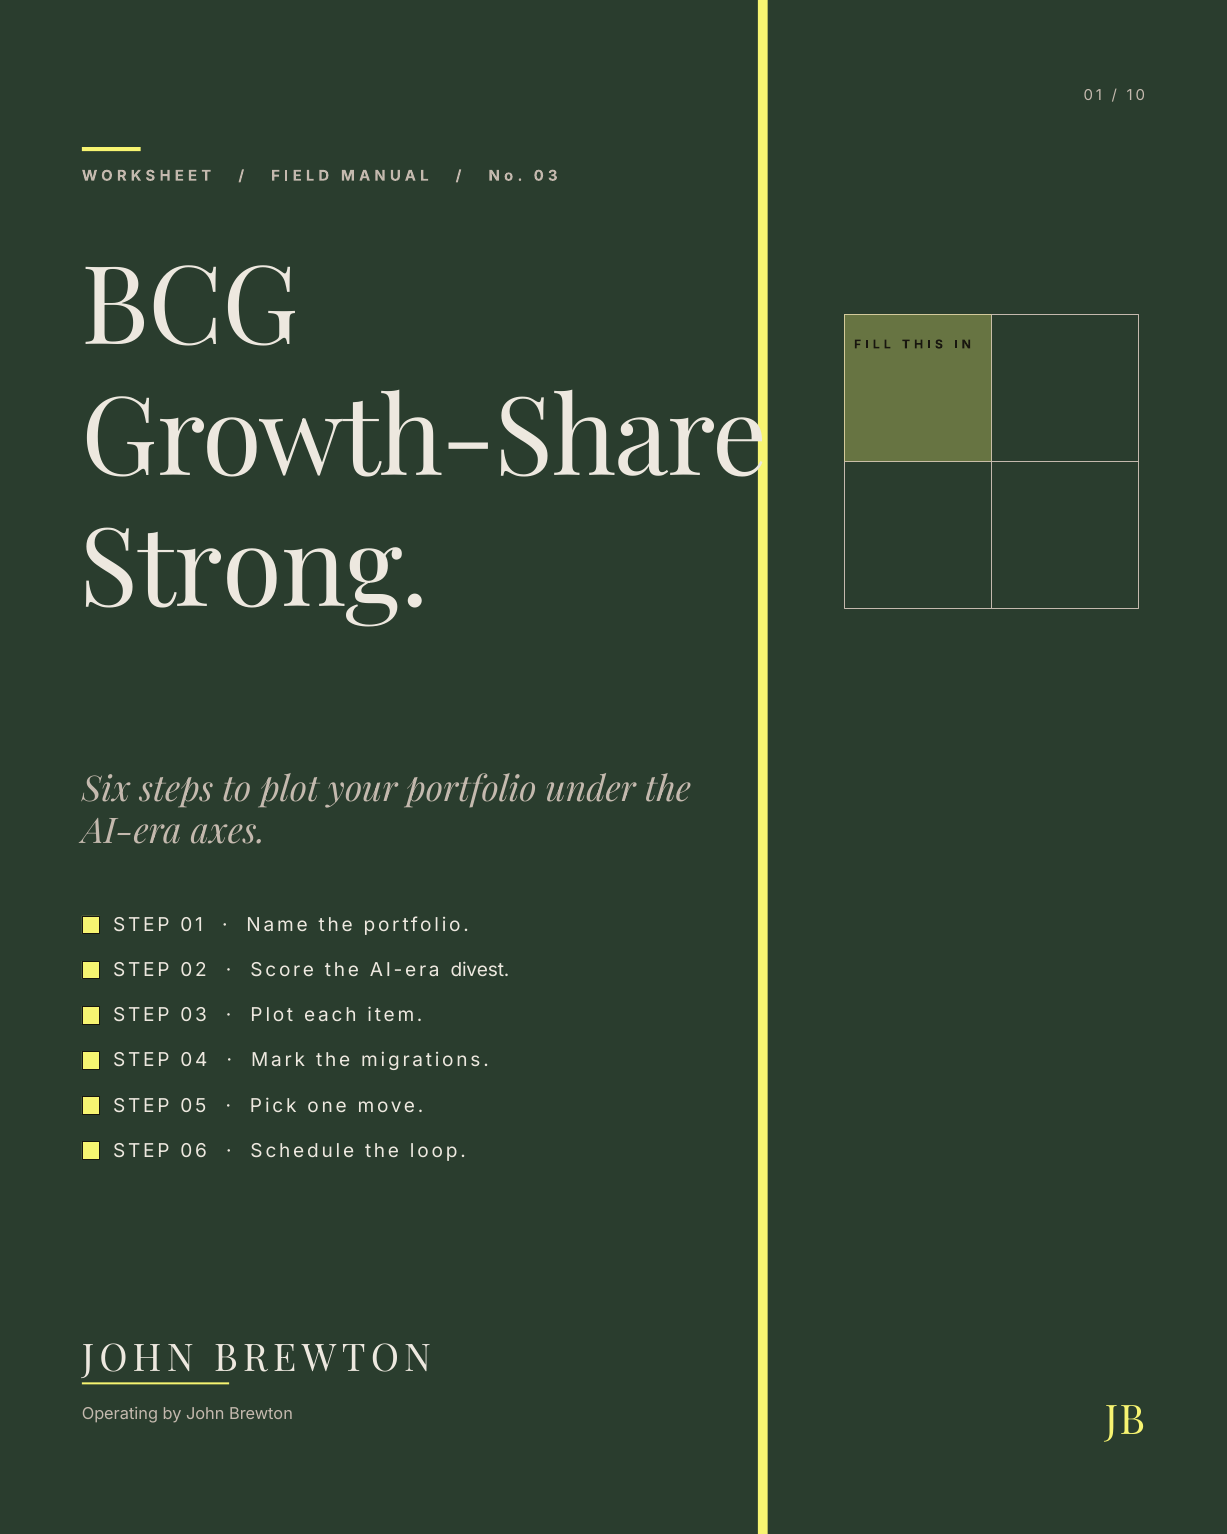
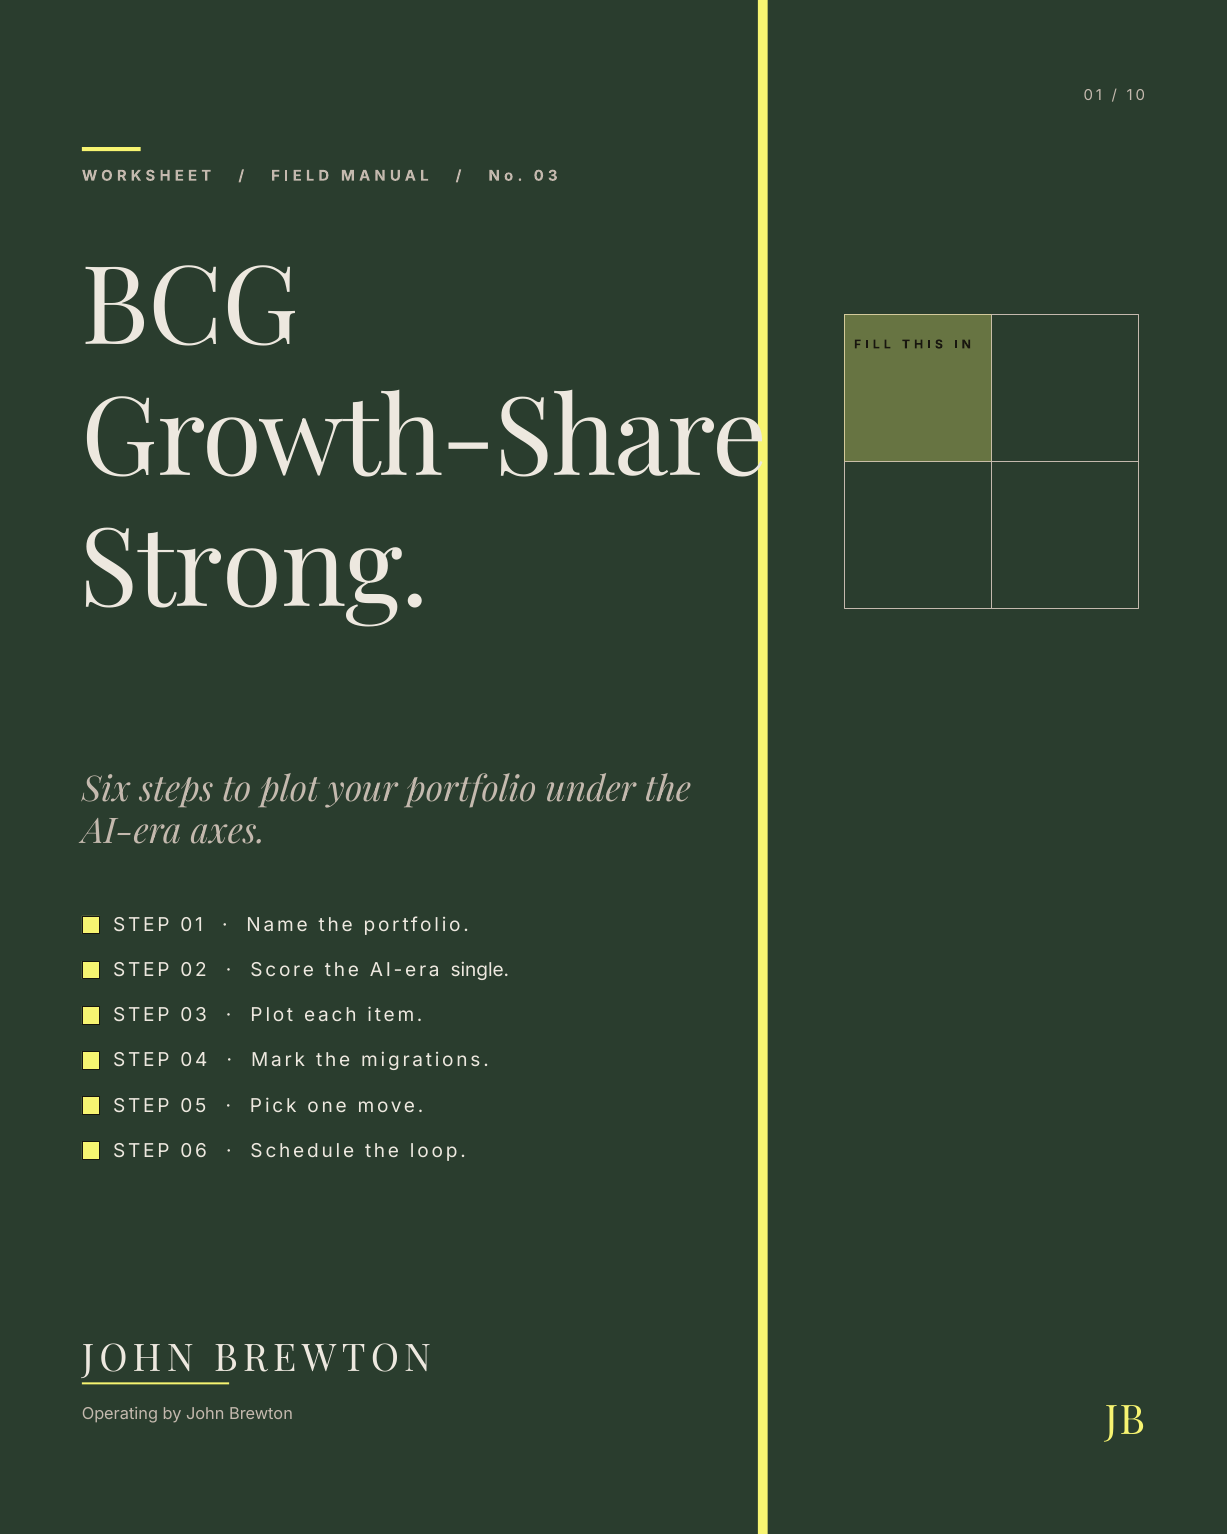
divest: divest -> single (480, 970)
